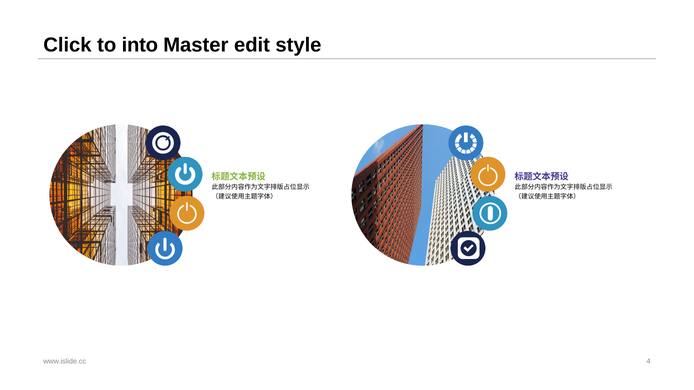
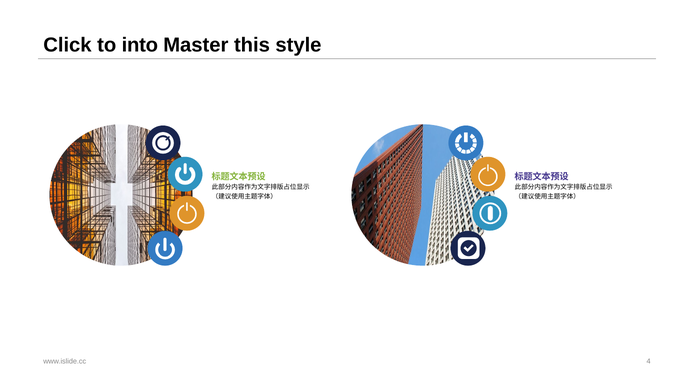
edit: edit -> this (252, 45)
